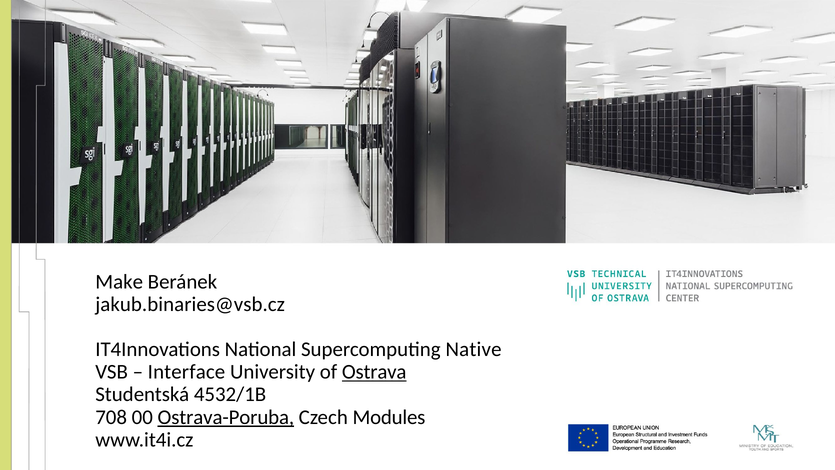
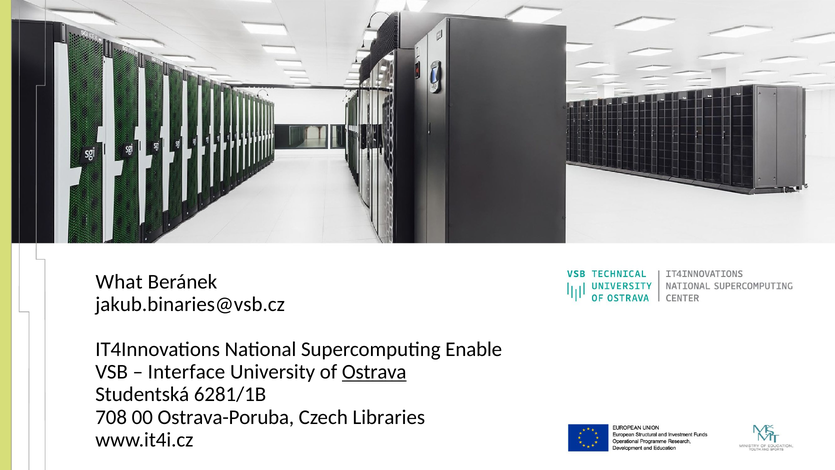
Make: Make -> What (119, 282)
Native: Native -> Enable (474, 349)
4532/1B: 4532/1B -> 6281/1B (230, 394)
Ostrava-Poruba underline: present -> none (226, 417)
Modules: Modules -> Libraries (389, 417)
